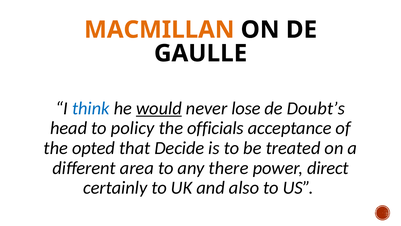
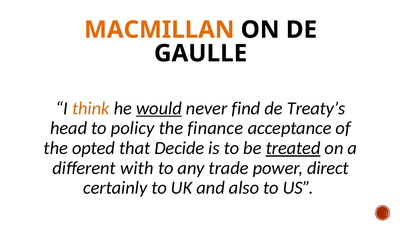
think colour: blue -> orange (91, 108)
lose: lose -> find (246, 108)
Doubt’s: Doubt’s -> Treaty’s (316, 108)
officials: officials -> finance (215, 128)
treated underline: none -> present (293, 148)
area: area -> with (137, 168)
there: there -> trade (229, 168)
